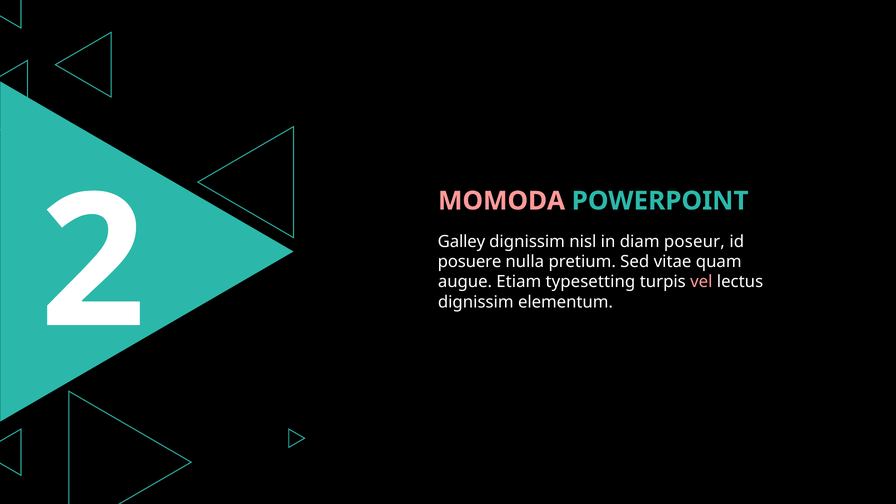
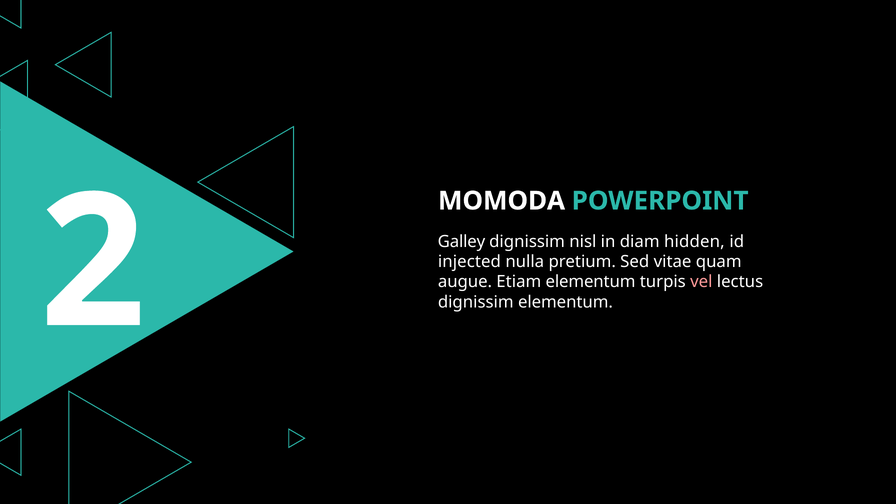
MOMODA colour: pink -> white (501, 201)
poseur: poseur -> hidden (694, 242)
posuere: posuere -> injected (469, 262)
Etiam typesetting: typesetting -> elementum (591, 282)
